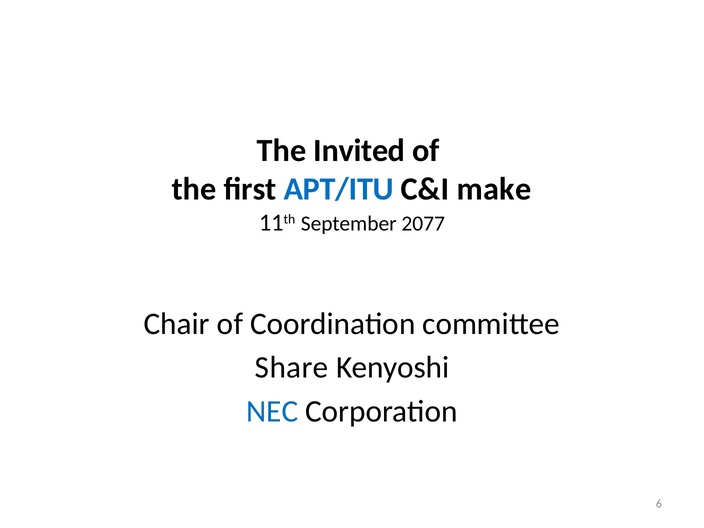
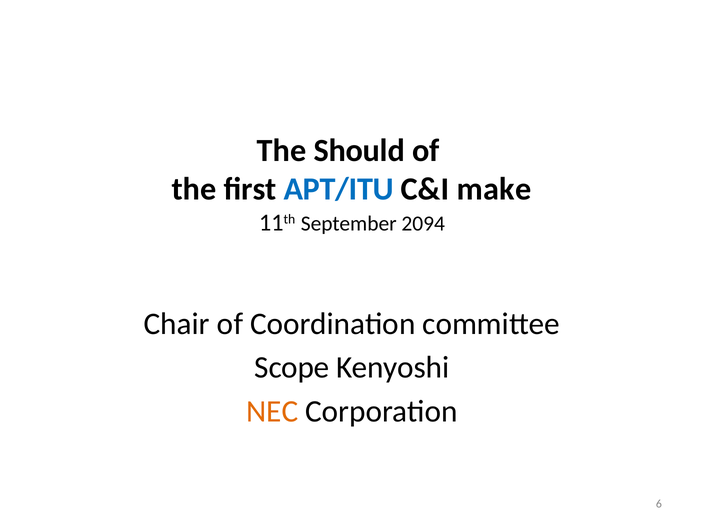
Invited: Invited -> Should (359, 150)
2077: 2077 -> 2094 (423, 224)
Share: Share -> Scope (292, 368)
NEC colour: blue -> orange (272, 411)
